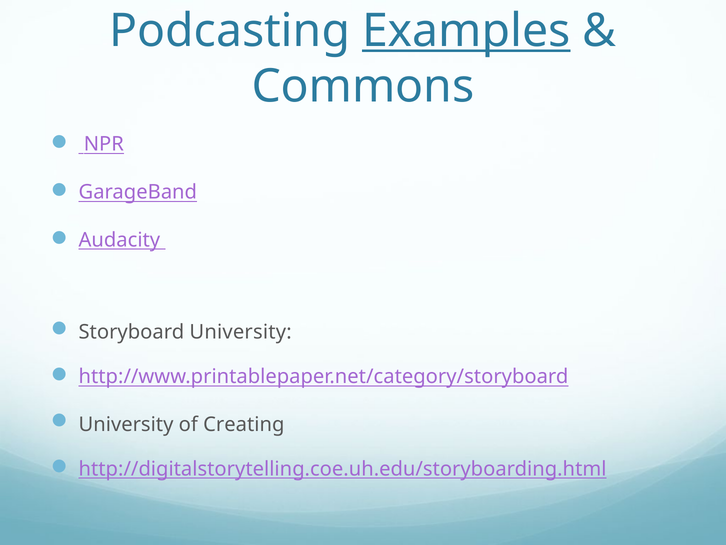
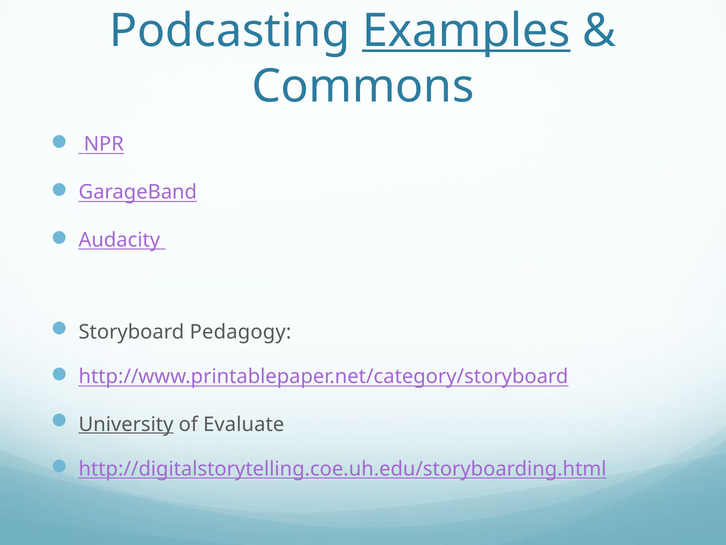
Storyboard University: University -> Pedagogy (241, 332)
University underline: none -> present (126, 424)
Creating: Creating -> Evaluate (244, 424)
